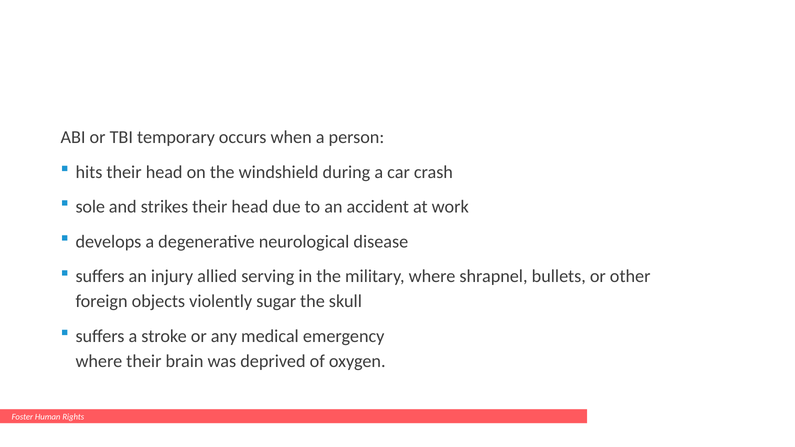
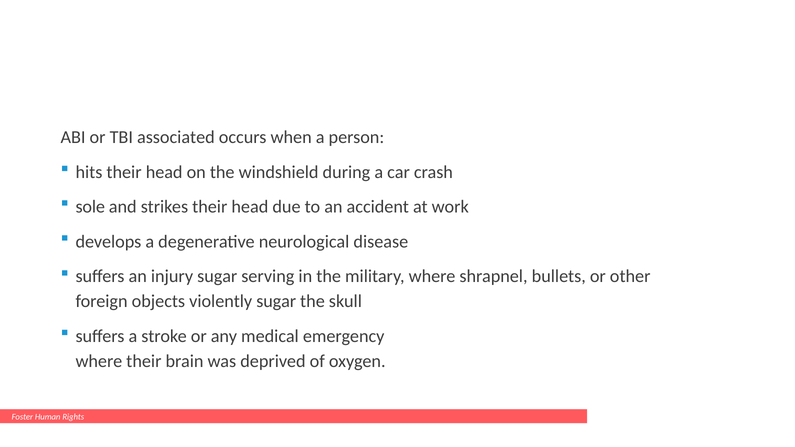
temporary: temporary -> associated (176, 137)
injury allied: allied -> sugar (217, 277)
